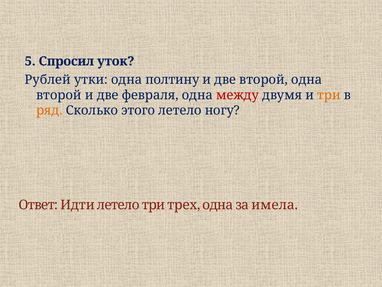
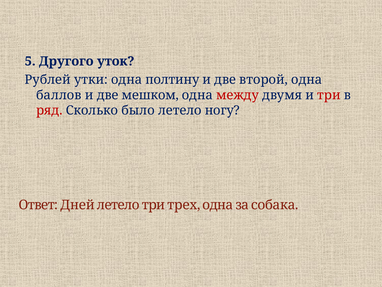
Спросил: Спросил -> Другого (66, 61)
второй: второй -> баллов (59, 95)
февраля: февраля -> мешком (150, 95)
три colour: orange -> red (329, 95)
ряд colour: orange -> red (49, 110)
этого: этого -> было (138, 110)
Идти: Идти -> Дней (78, 205)
имела: имела -> собака (275, 205)
